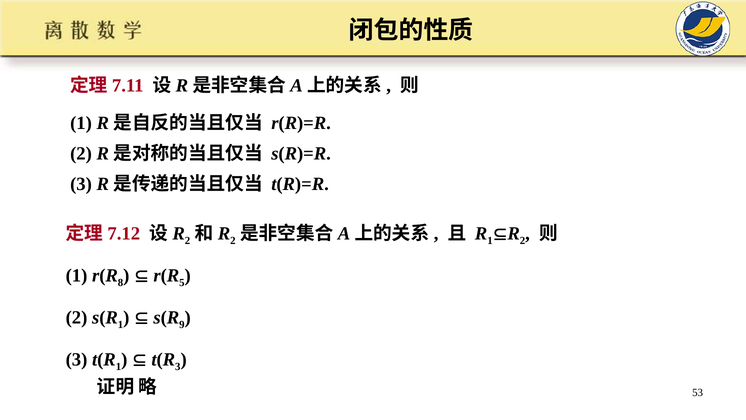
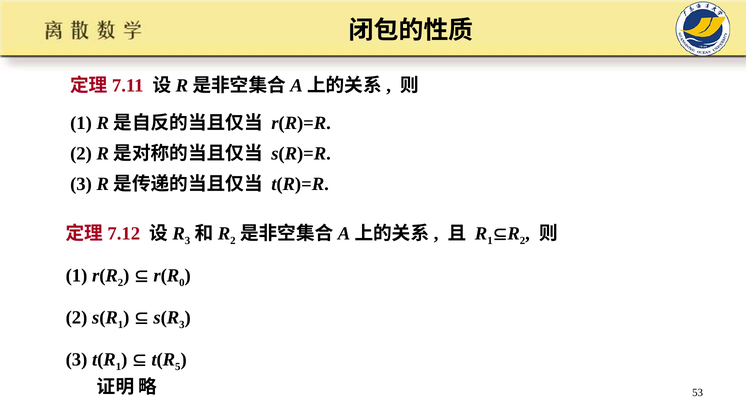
2: 2 -> 3 (187, 241)
8: 8 -> 2 (121, 283)
5: 5 -> 0 (182, 283)
9: 9 -> 3 (182, 324)
3: 3 -> 5 (178, 366)
